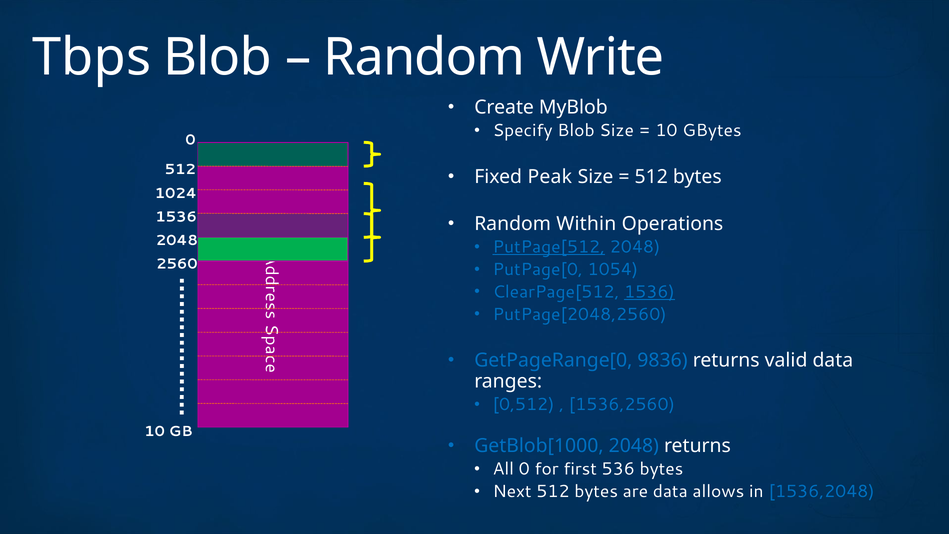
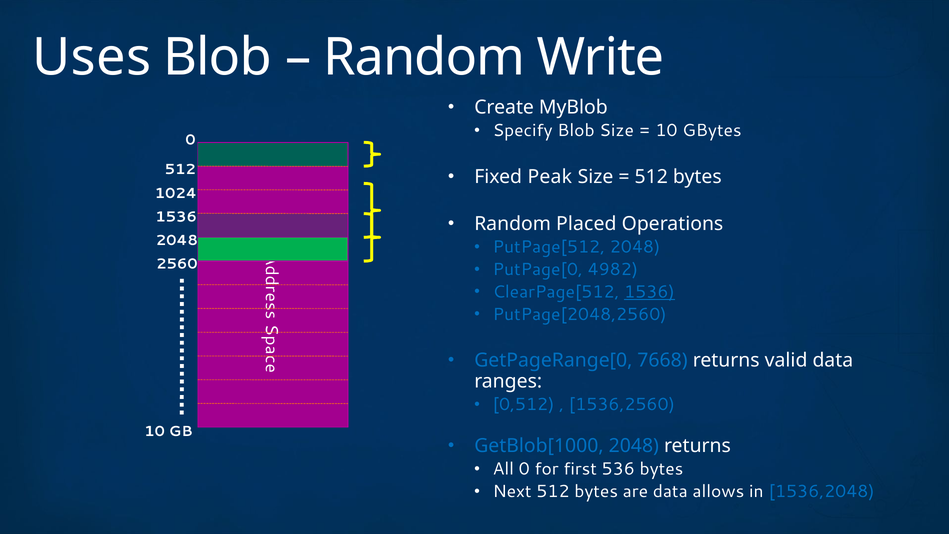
Tbps: Tbps -> Uses (92, 57)
Within: Within -> Placed (586, 224)
PutPage[512 underline: present -> none (549, 247)
1054: 1054 -> 4982 (613, 269)
9836: 9836 -> 7668 (663, 360)
